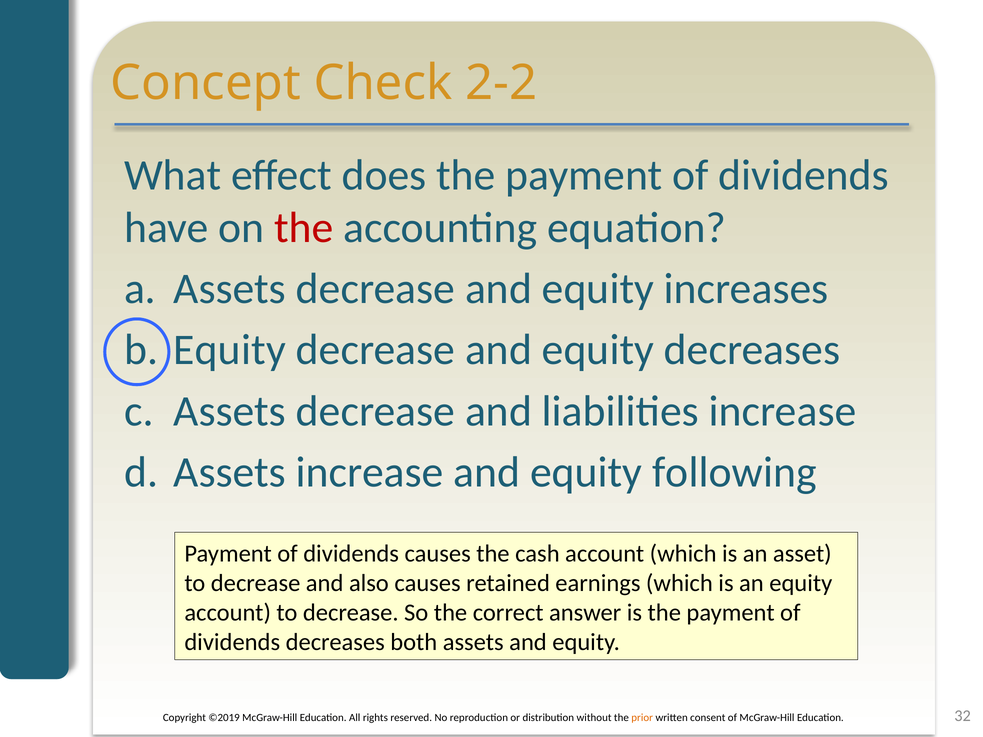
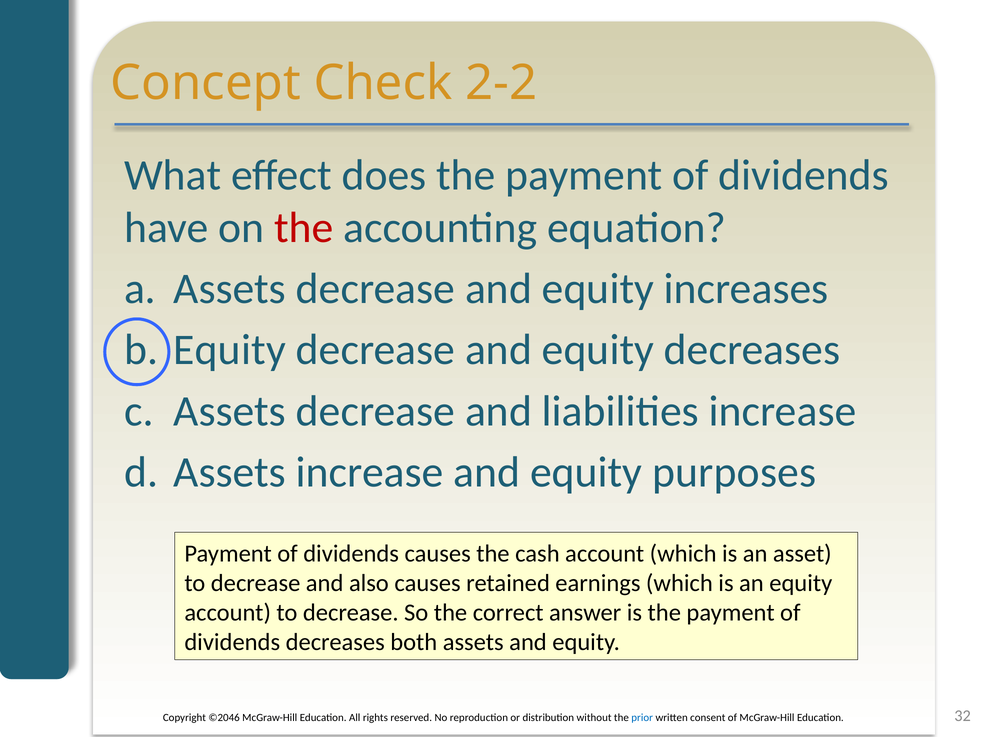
following: following -> purposes (734, 473)
©2019: ©2019 -> ©2046 (224, 718)
prior colour: orange -> blue (642, 718)
